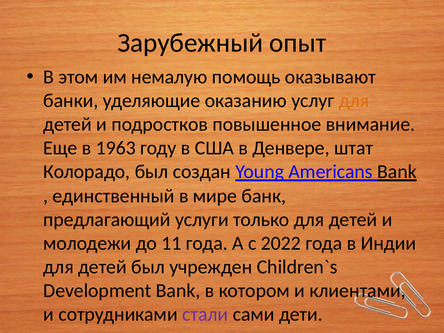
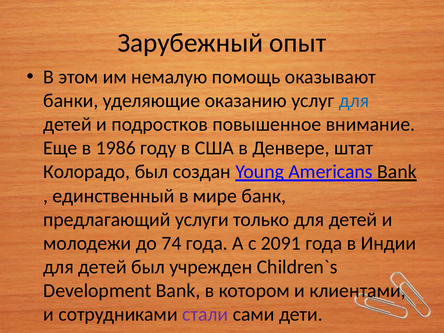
для colour: orange -> blue (354, 101)
1963: 1963 -> 1986 (116, 148)
11: 11 -> 74 (171, 243)
2022: 2022 -> 2091 (281, 243)
